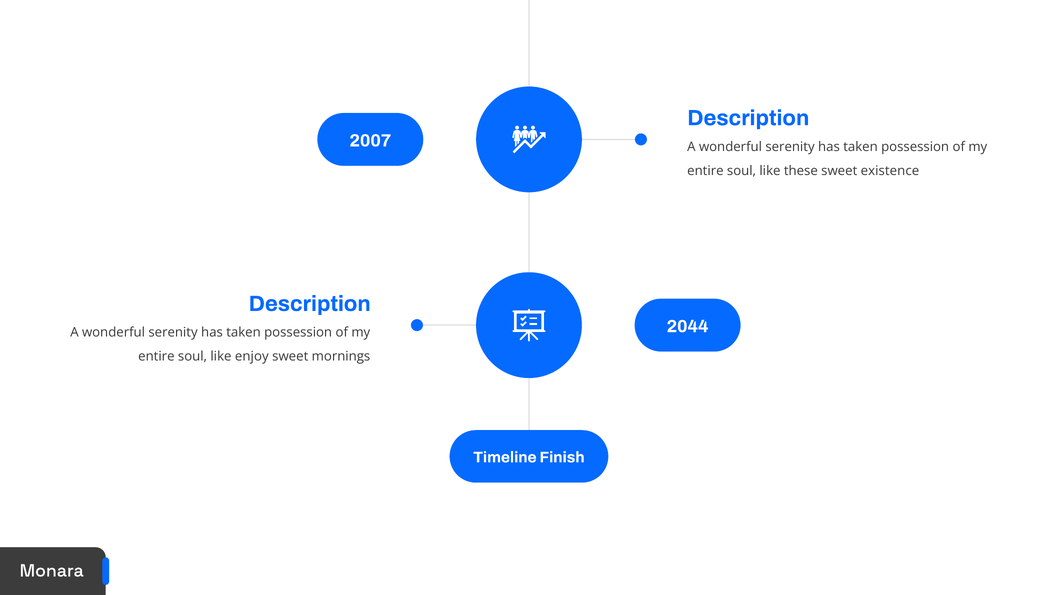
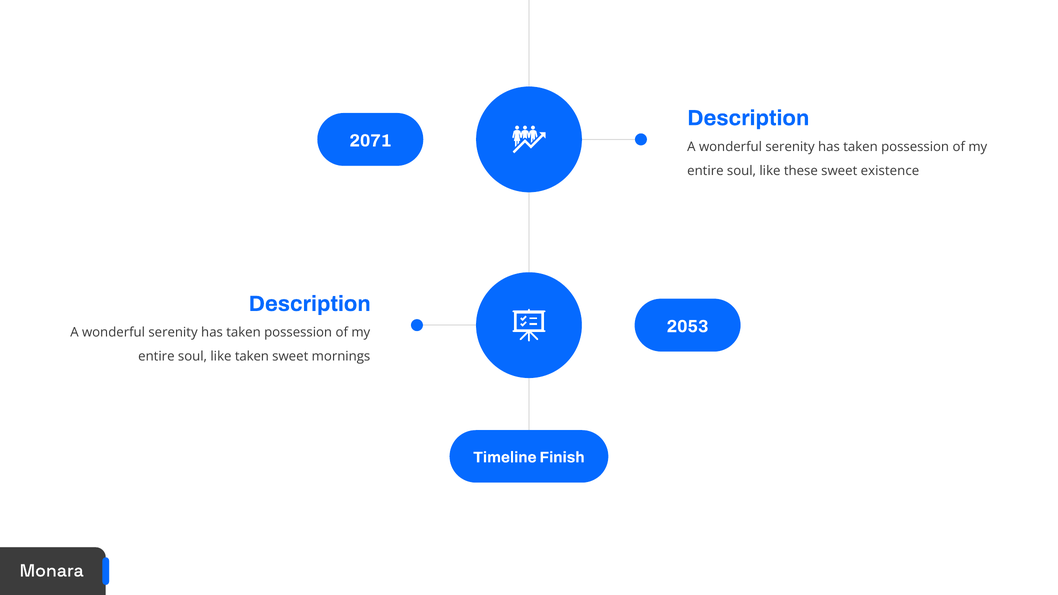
2007: 2007 -> 2071 (370, 141)
2044: 2044 -> 2053 (688, 326)
like enjoy: enjoy -> taken (252, 356)
